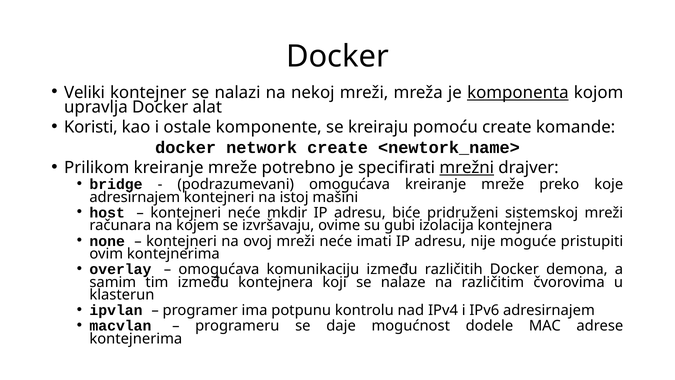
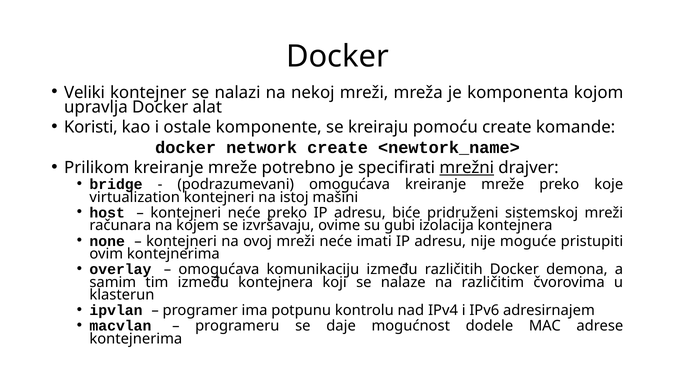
komponenta underline: present -> none (518, 92)
adresirnajem: adresirnajem -> virtualization (135, 197)
neće mkdir: mkdir -> preko (287, 213)
